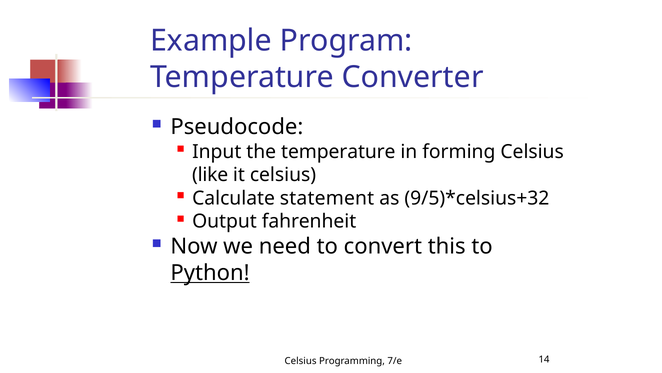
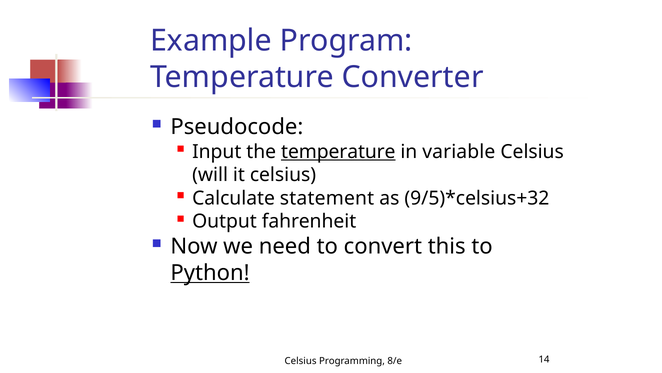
temperature underline: none -> present (338, 151)
forming: forming -> variable (459, 151)
like: like -> will (210, 175)
7/e: 7/e -> 8/e (395, 361)
